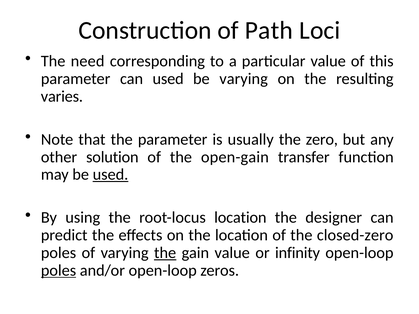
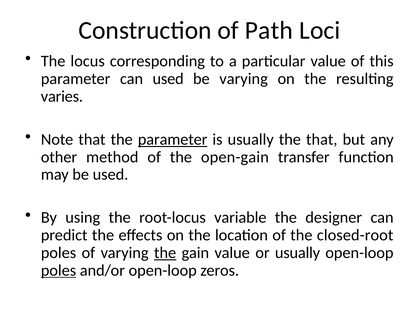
need: need -> locus (88, 61)
parameter underline: none -> present (173, 139)
the zero: zero -> that (322, 139)
solution: solution -> method (112, 157)
used underline: present -> none (111, 175)
root-locus location: location -> variable (240, 218)
closed-zero: closed-zero -> closed-root (355, 235)
or infinity: infinity -> usually (298, 253)
